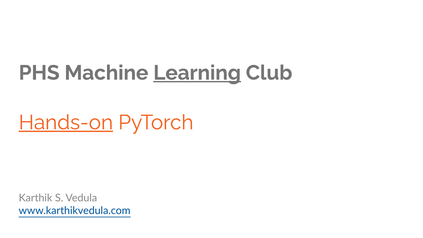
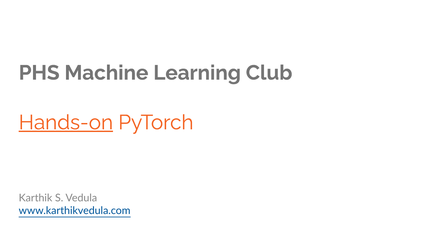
Learning underline: present -> none (197, 73)
